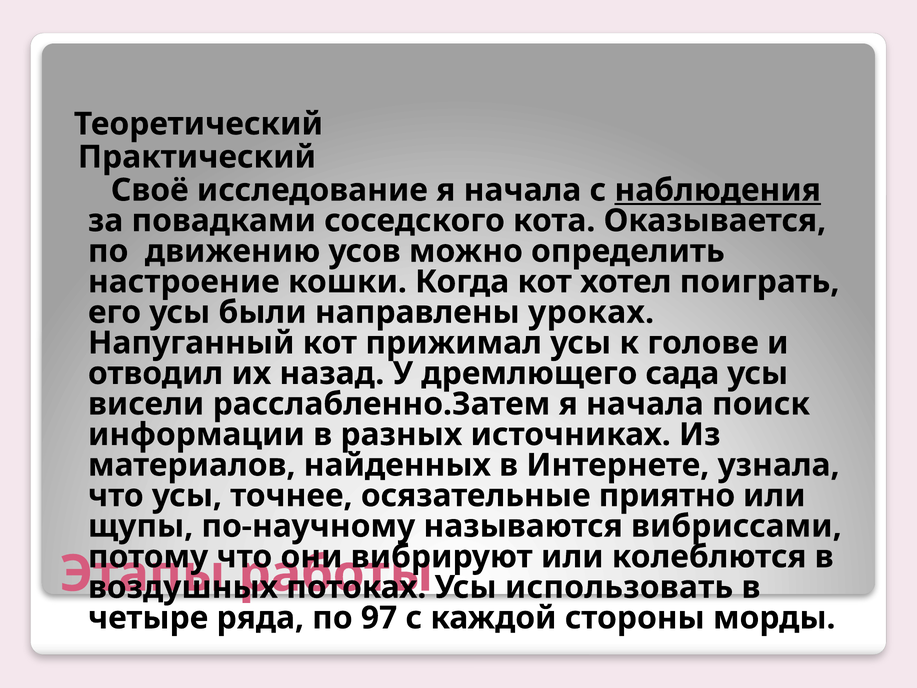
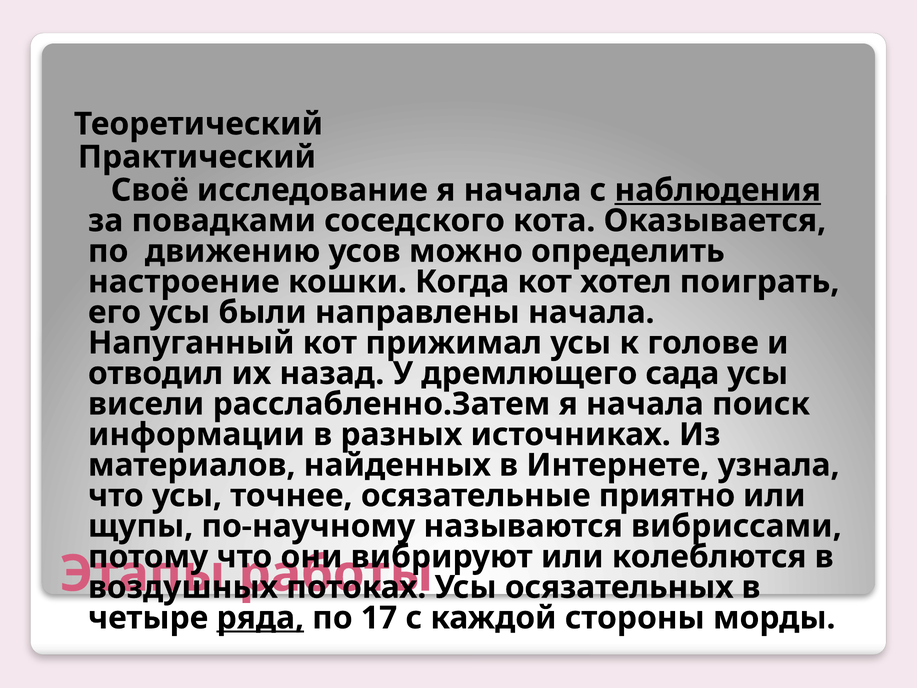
направлены уроках: уроках -> начала (591, 312)
использовать: использовать -> осязательных (619, 587)
ряда underline: none -> present (260, 618)
97: 97 -> 17 (379, 618)
